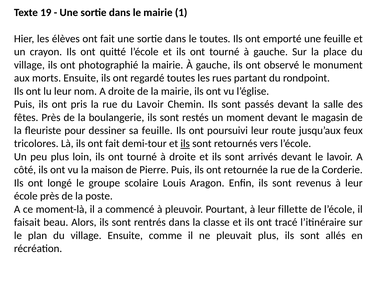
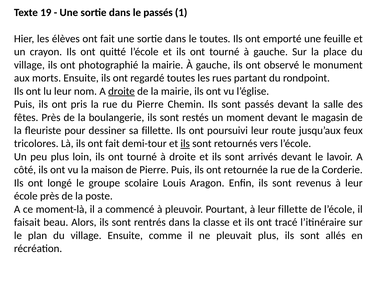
le mairie: mairie -> passés (158, 12)
droite underline: none -> present (121, 91)
du Lavoir: Lavoir -> Pierre (150, 104)
sa feuille: feuille -> fillette (157, 130)
